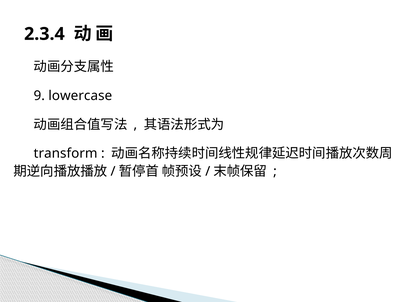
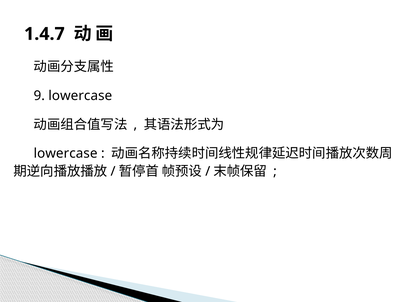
2.3.4: 2.3.4 -> 1.4.7 (44, 34)
transform: transform -> lowercase (66, 153)
